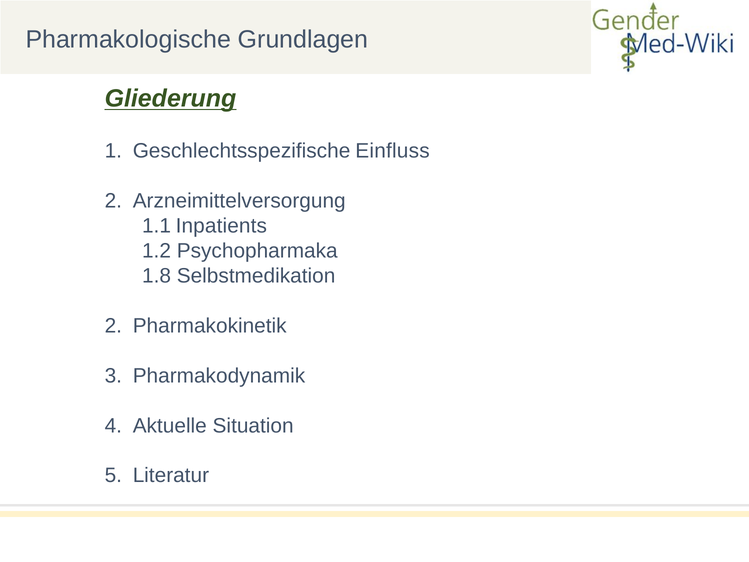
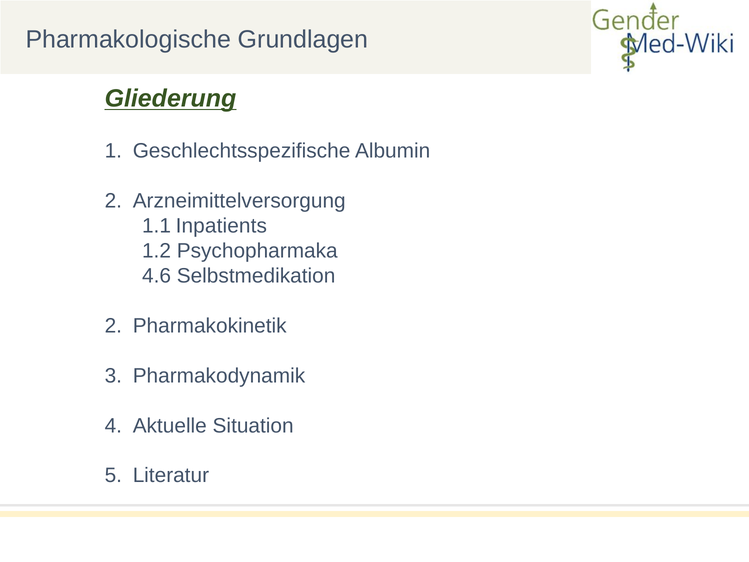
Einfluss: Einfluss -> Albumin (393, 151)
1.8: 1.8 -> 4.6 (157, 276)
